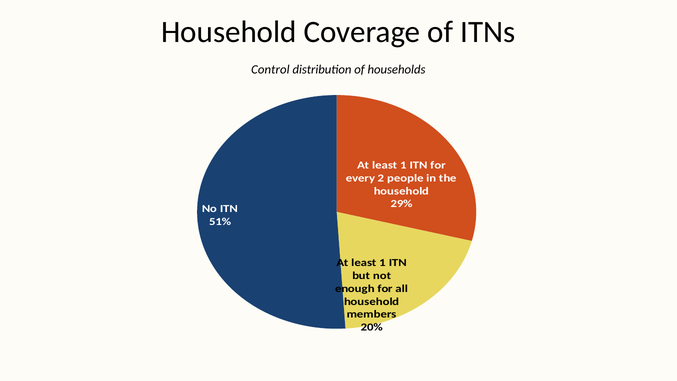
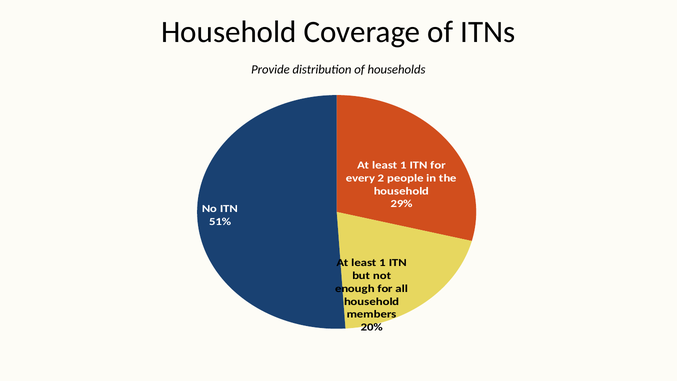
Control: Control -> Provide (270, 70)
